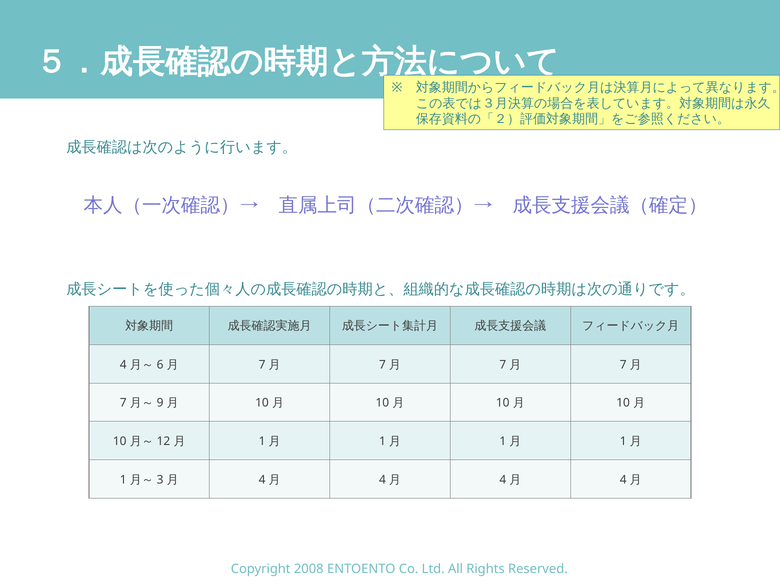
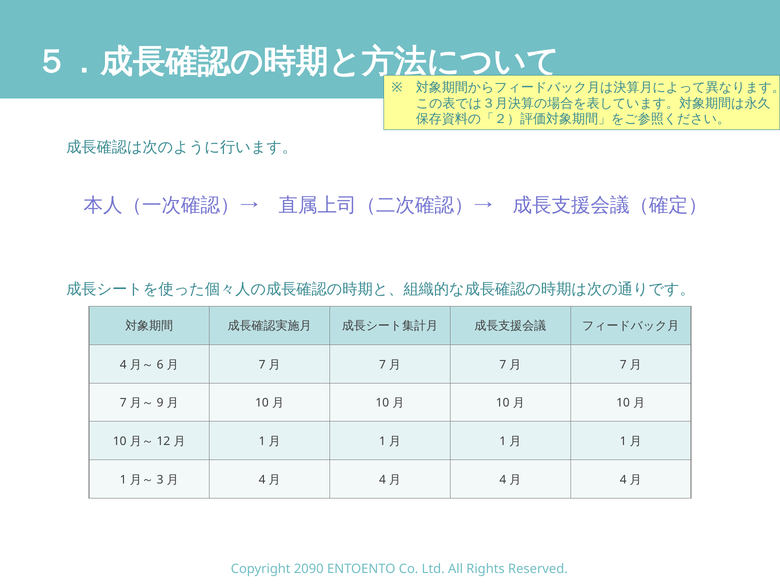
2008: 2008 -> 2090 (309, 569)
